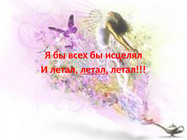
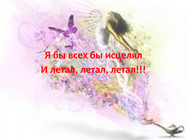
летал underline: present -> none (94, 70)
